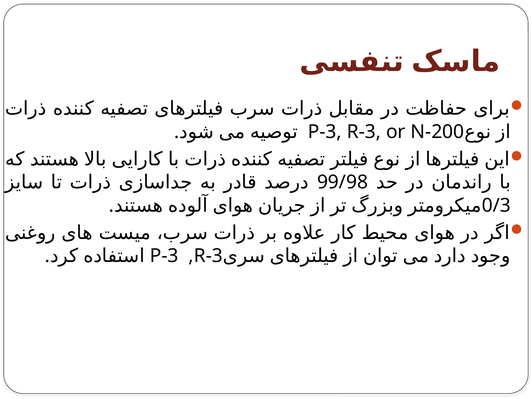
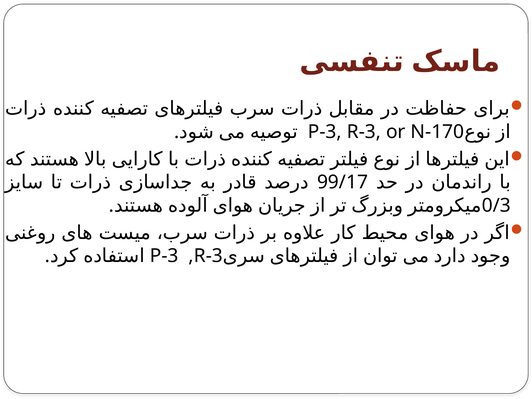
N-200: N-200 -> N-170 (437, 132)
99/98: 99/98 -> 99/17 (343, 182)
